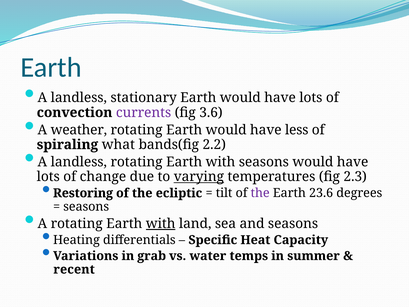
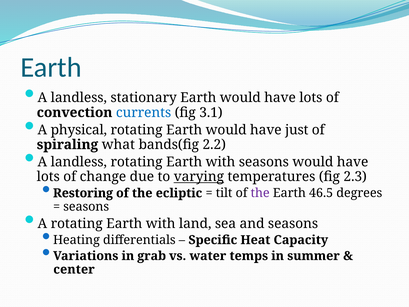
currents colour: purple -> blue (144, 112)
3.6: 3.6 -> 3.1 (211, 112)
weather: weather -> physical (79, 130)
less: less -> just (297, 130)
23.6: 23.6 -> 46.5 (321, 193)
with underline: present -> none (161, 223)
recent: recent -> center (74, 269)
